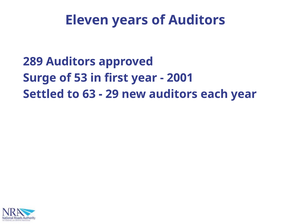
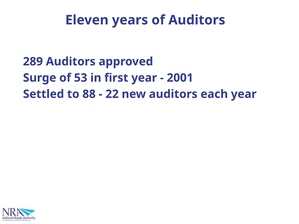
63: 63 -> 88 (89, 94)
29: 29 -> 22 (112, 94)
